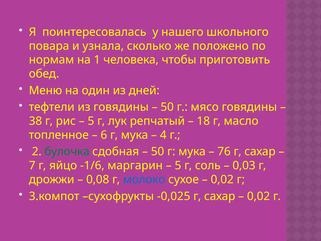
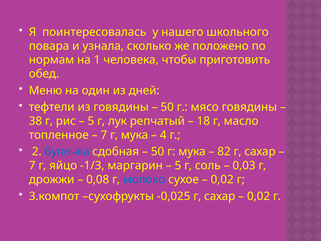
6: 6 -> 7 (104, 135)
булочка colour: green -> blue (67, 151)
76: 76 -> 82 (224, 151)
-1/6: -1/6 -> -1/3 (92, 165)
